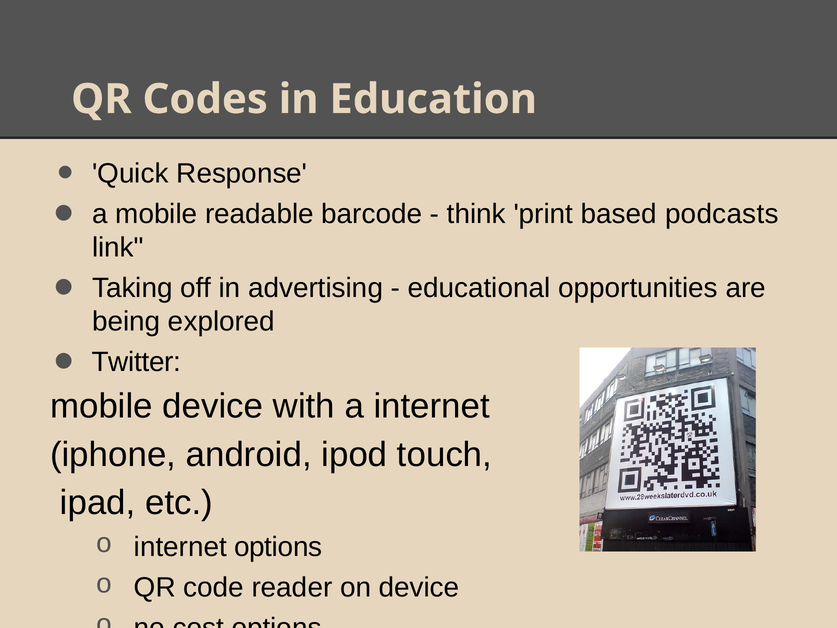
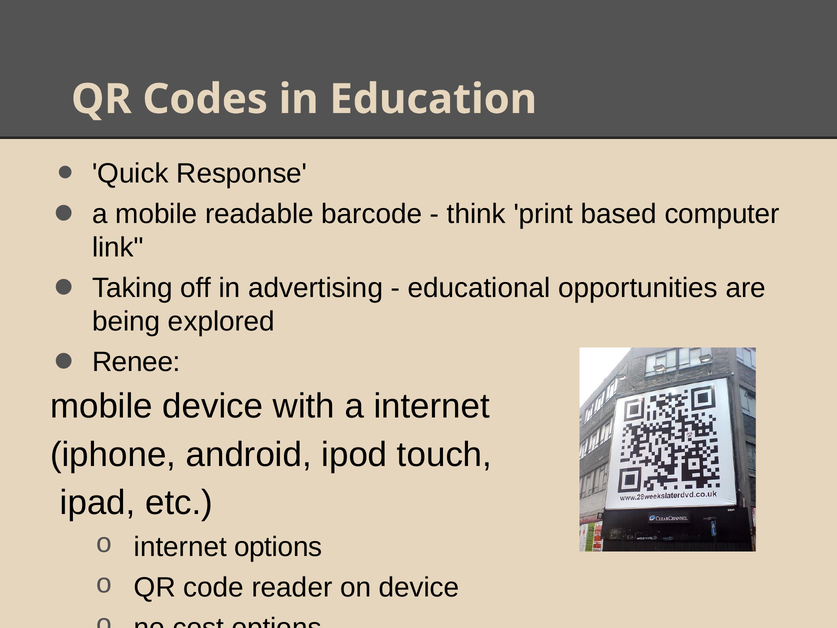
podcasts: podcasts -> computer (722, 214)
Twitter: Twitter -> Renee (136, 362)
